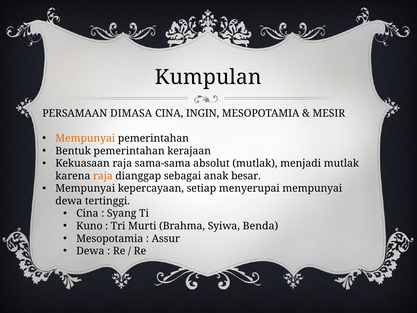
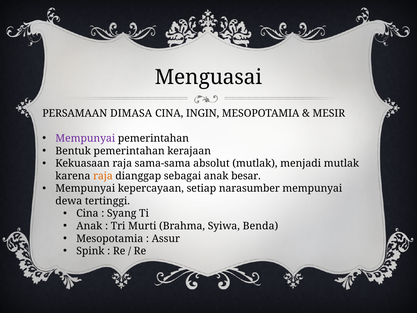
Kumpulan: Kumpulan -> Menguasai (208, 77)
Mempunyai colour: orange -> purple (85, 138)
menyerupai: menyerupai -> narasumber (249, 188)
Kuno: Kuno -> Anak (89, 226)
Dewa: Dewa -> Spink (90, 251)
